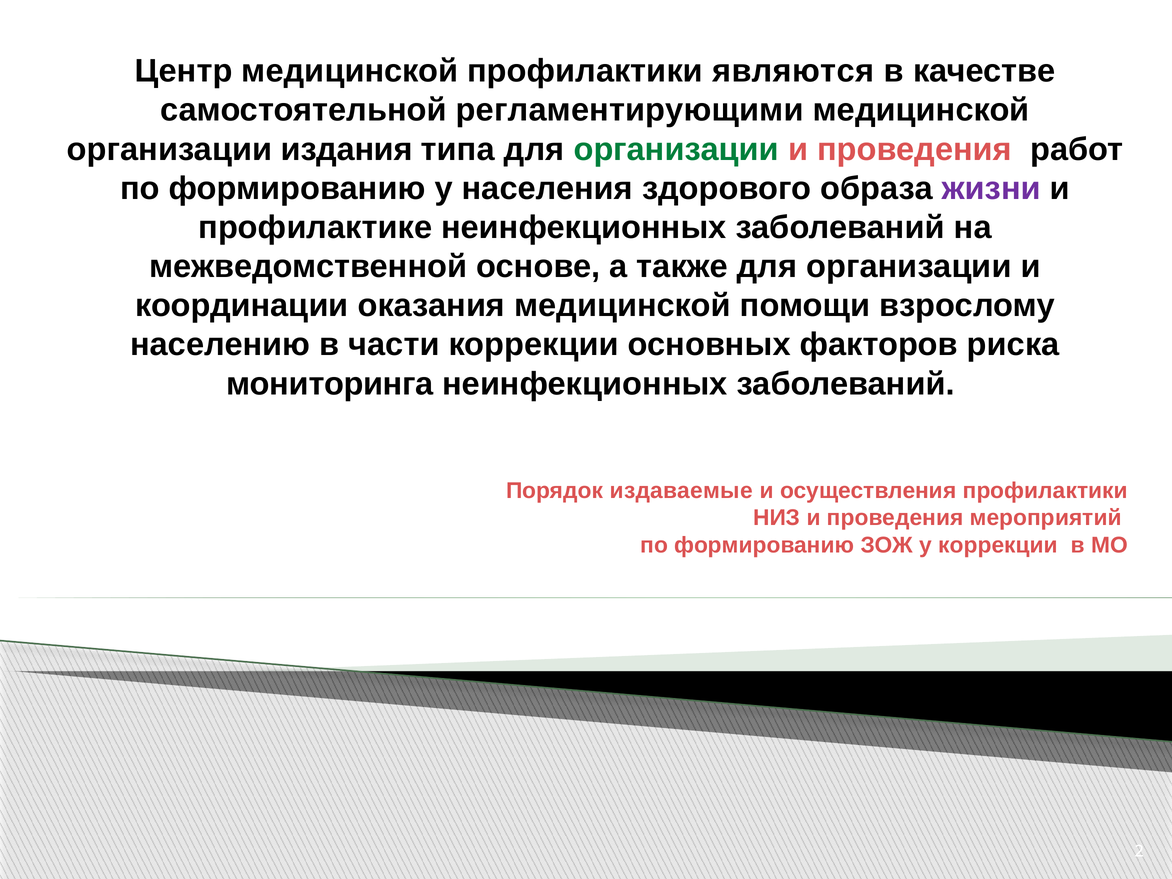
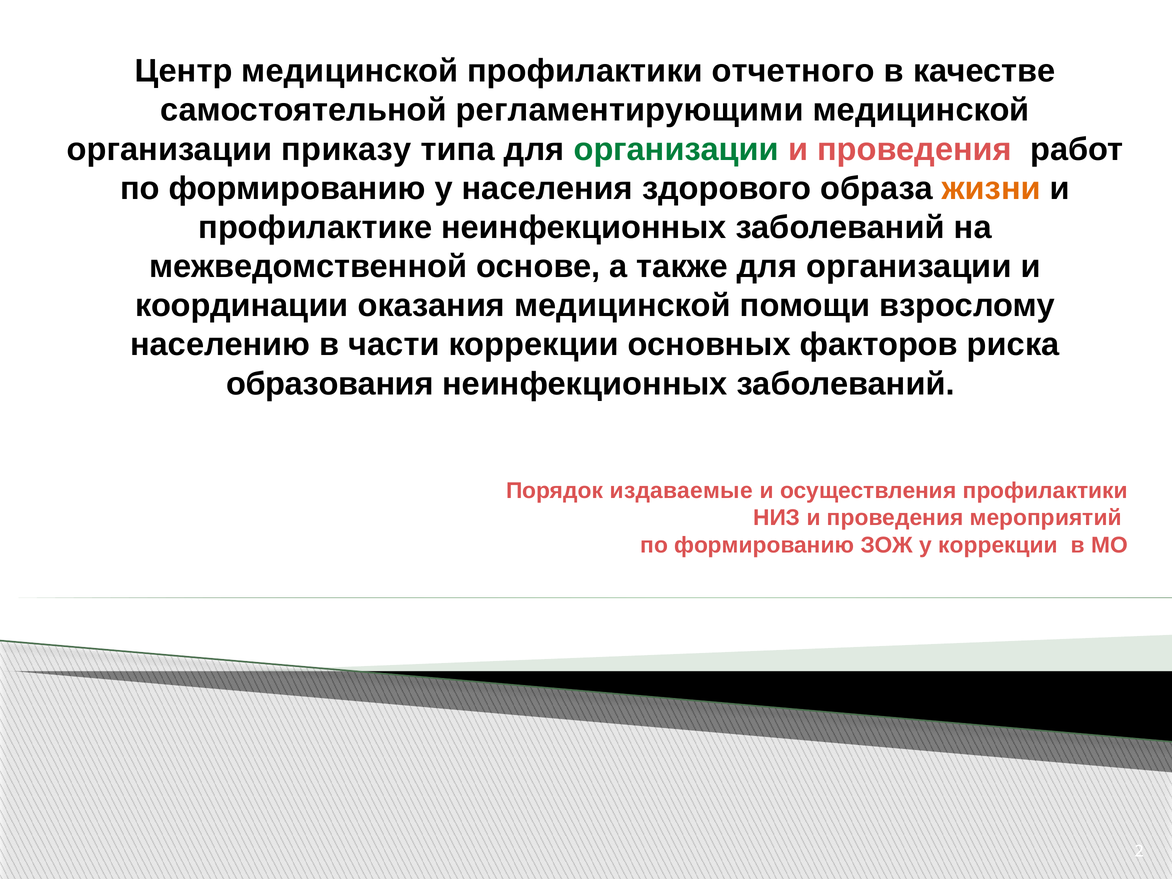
являются: являются -> отчетного (793, 71)
издания: издания -> приказу (346, 149)
жизни colour: purple -> orange (991, 188)
мониторинга: мониторинга -> образования (330, 384)
